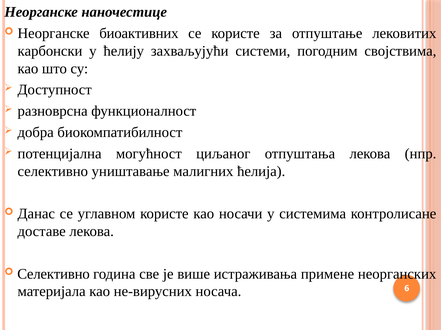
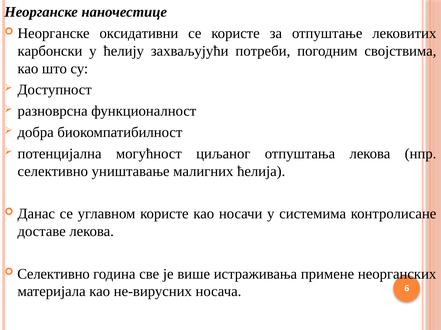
биоактивних: биоактивних -> оксидативни (139, 33)
системи: системи -> потреби (263, 51)
